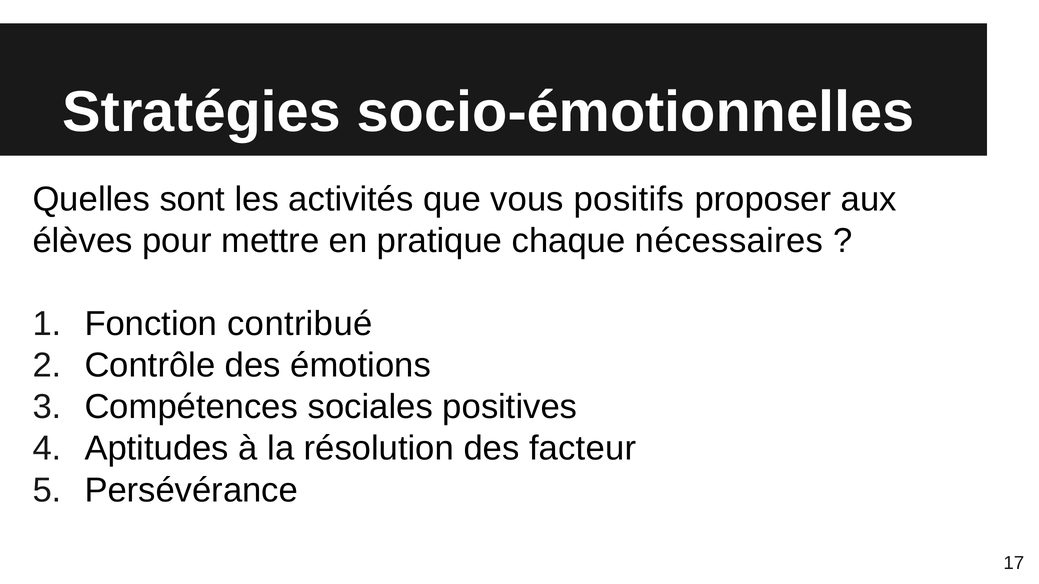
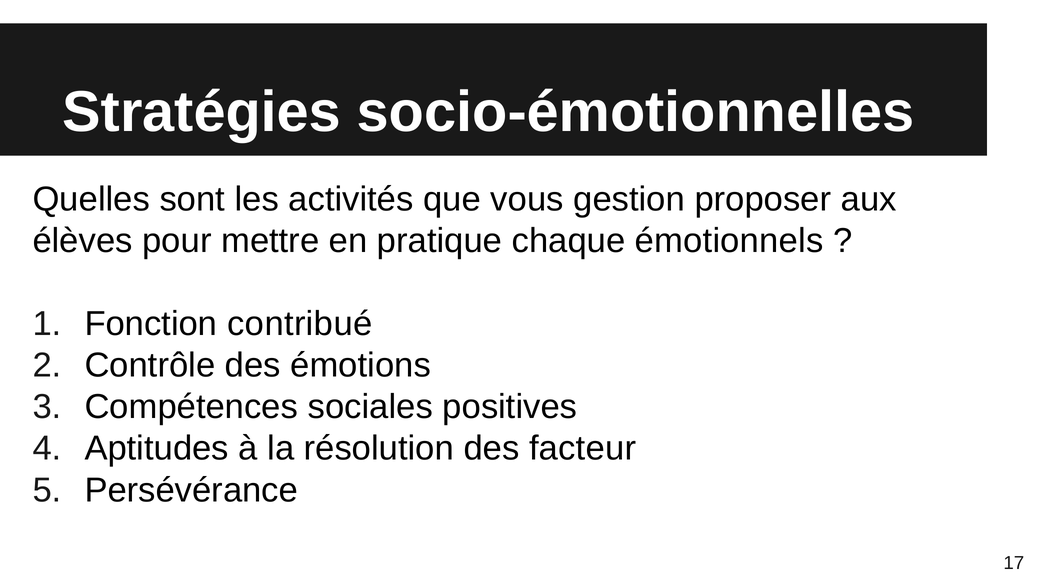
positifs: positifs -> gestion (629, 200)
nécessaires: nécessaires -> émotionnels (729, 241)
